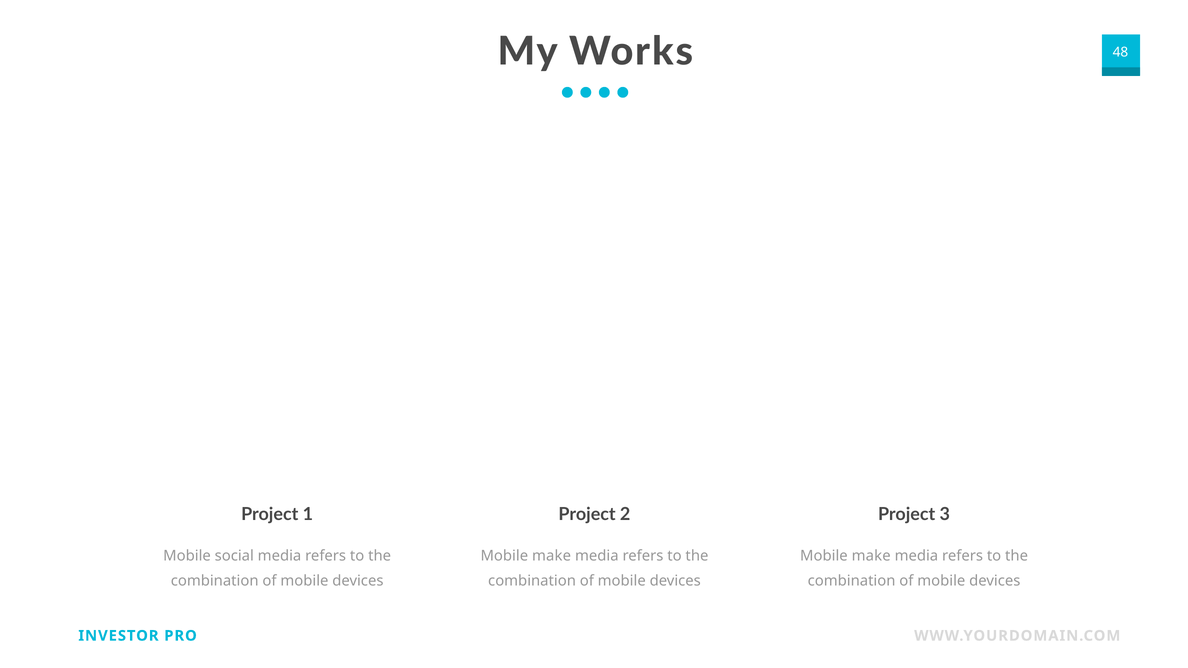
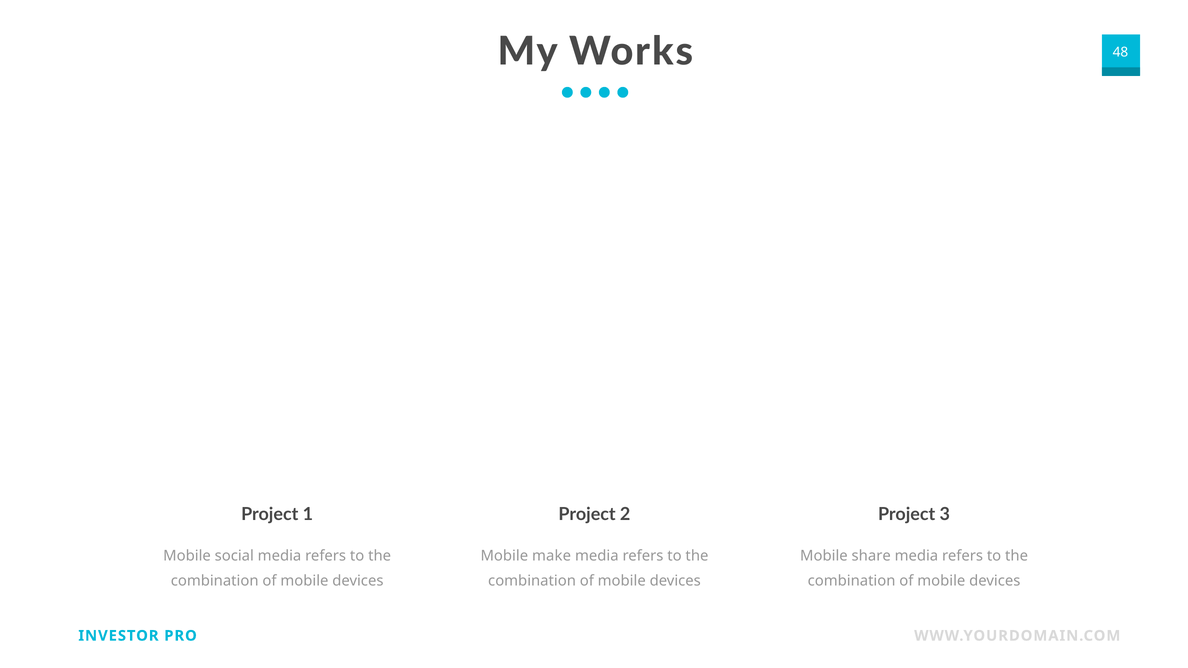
make: make -> share (871, 556)
